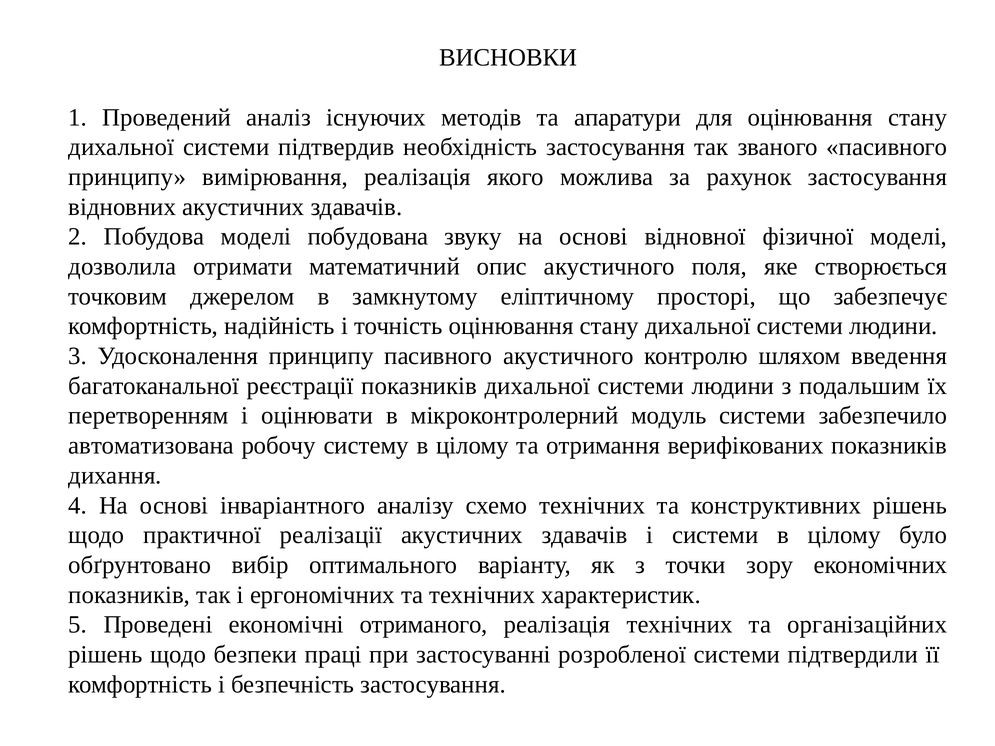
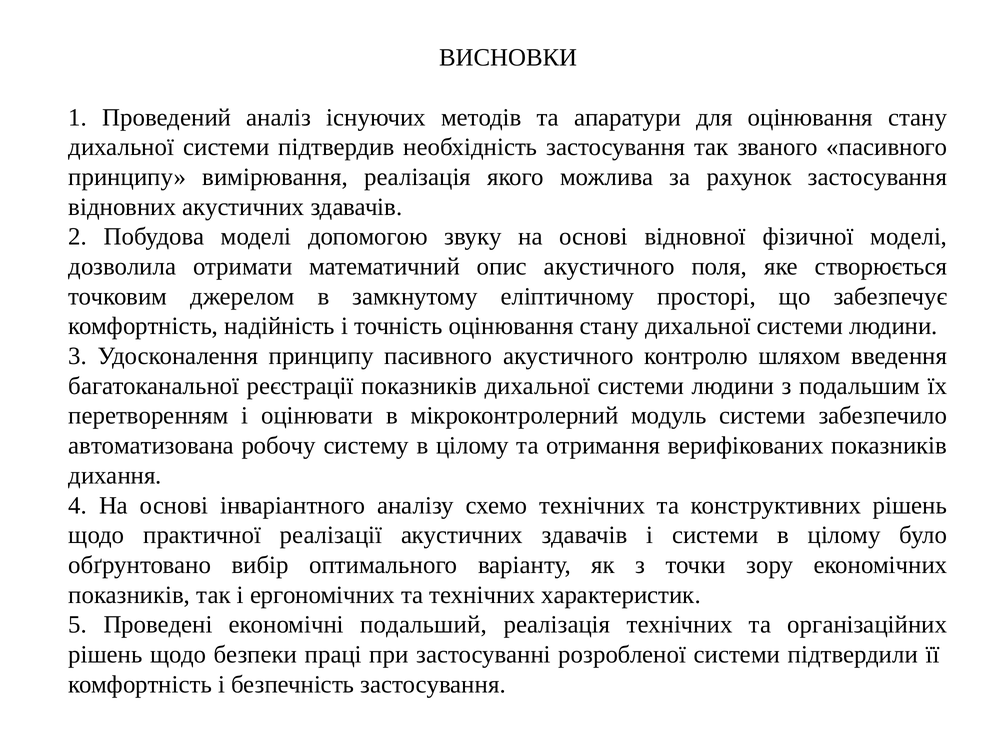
побудована: побудована -> допомогою (368, 237)
отриманого: отриманого -> подальший (424, 625)
